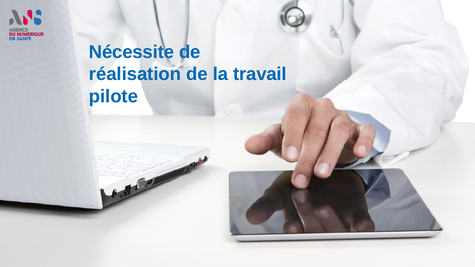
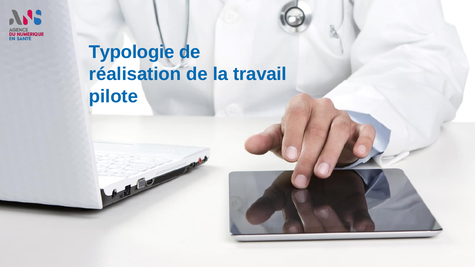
Nécessite: Nécessite -> Typologie (132, 52)
